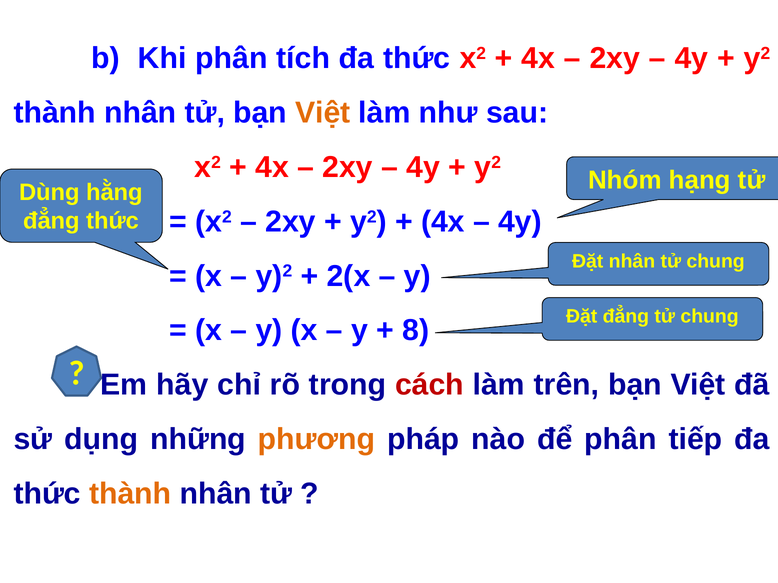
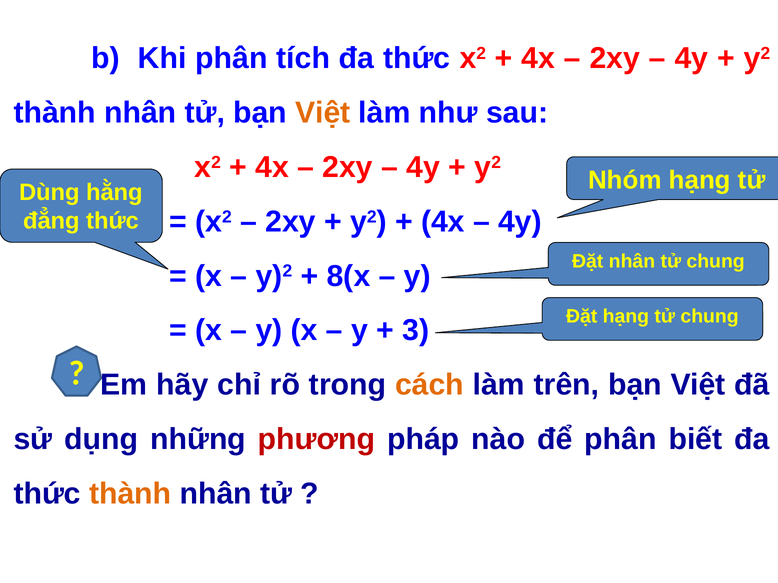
2(x: 2(x -> 8(x (349, 276)
Đặt đẳng: đẳng -> hạng (626, 317)
8: 8 -> 3 (416, 331)
cách colour: red -> orange (429, 385)
phương colour: orange -> red (317, 440)
tiếp: tiếp -> biết (696, 440)
